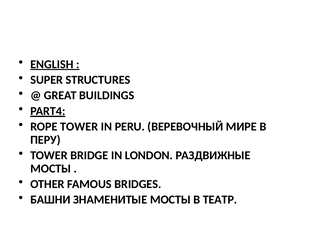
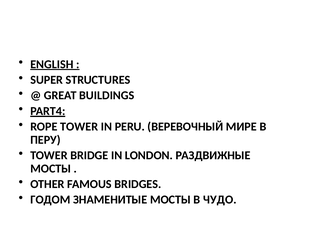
БАШНИ: БАШНИ -> ГОДОМ (50, 199)
ТЕАТР: ТЕАТР -> ЧУДО (220, 199)
